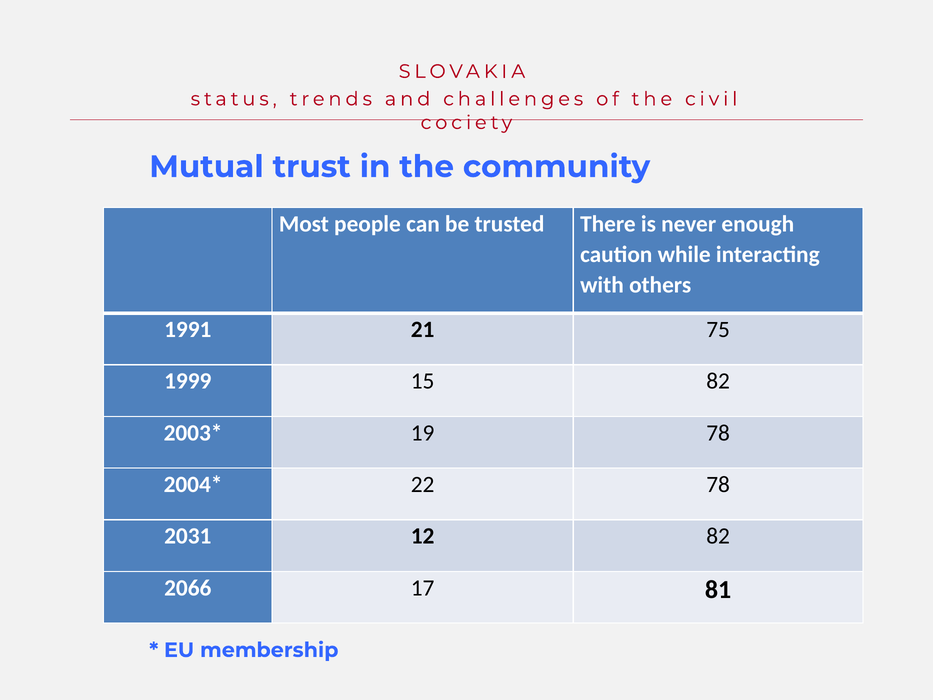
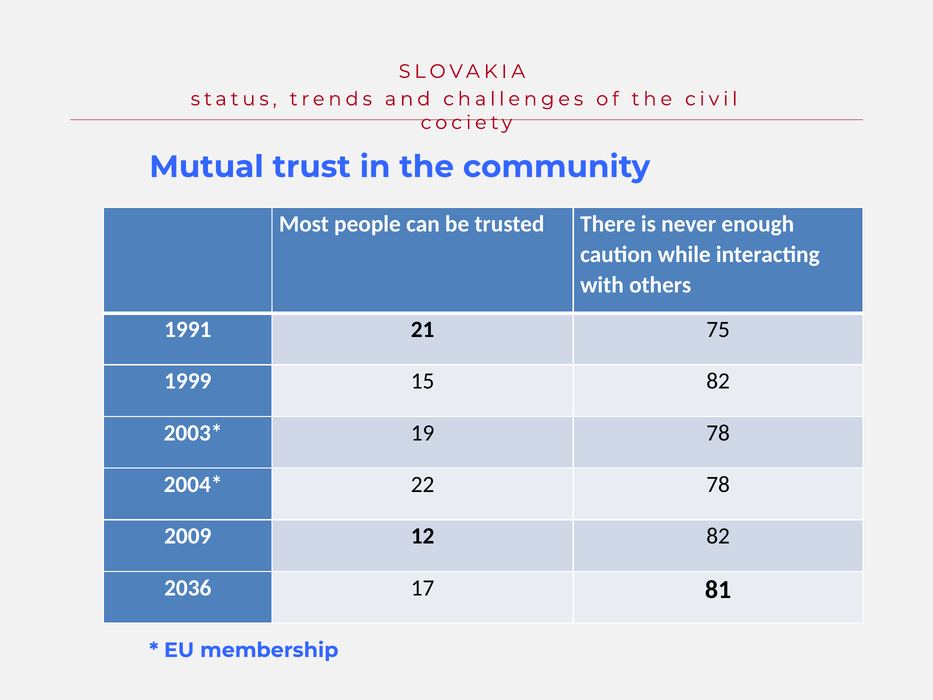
2031: 2031 -> 2009 (188, 536)
2066: 2066 -> 2036 (188, 588)
